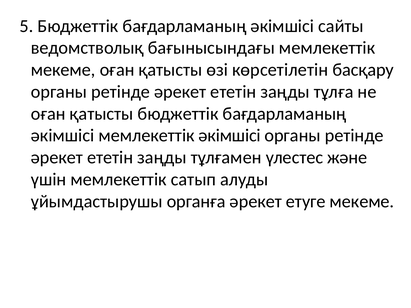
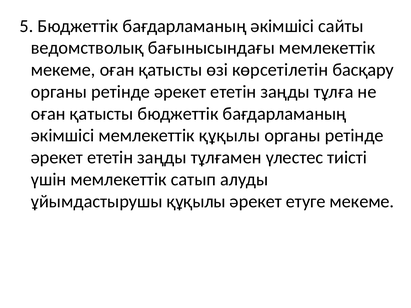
мемлекеттік әкімшісі: әкімшісі -> құқылы (229, 136)
және: және -> тиісті (347, 158)
ұйымдастырушы органға: органға -> құқылы (196, 202)
